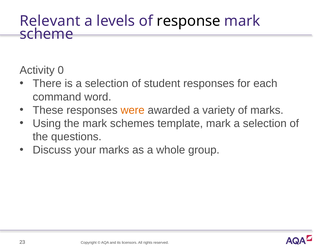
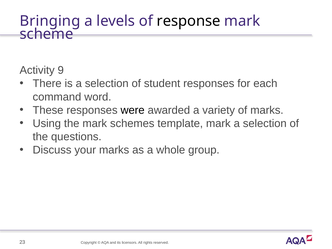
Relevant: Relevant -> Bringing (50, 21)
0: 0 -> 9 (61, 70)
were colour: orange -> black (133, 110)
